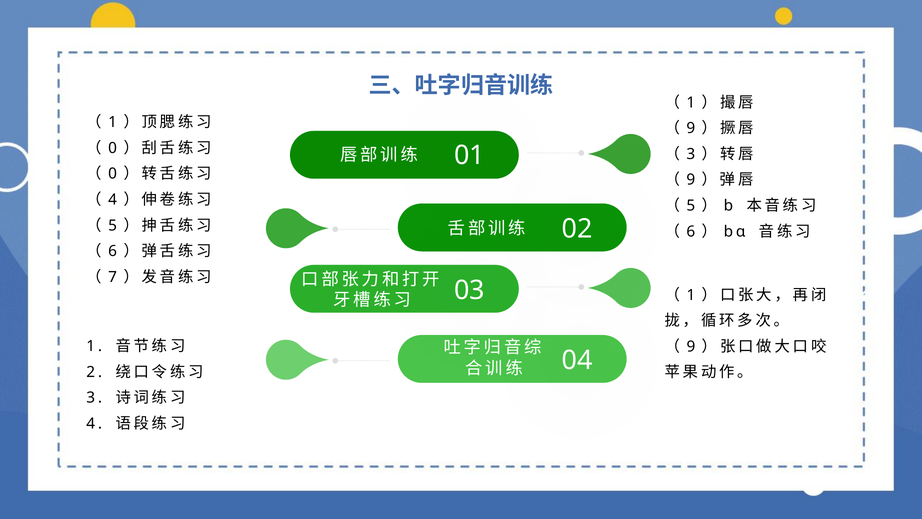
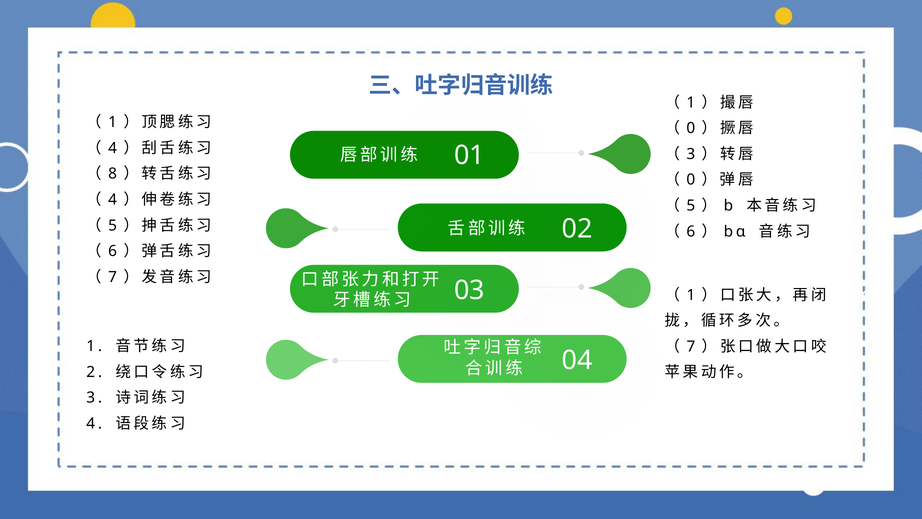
9: 9 -> 0 (691, 128)
0: 0 -> 4 (113, 148)
0: 0 -> 8 (113, 174)
9: 9 -> 0 (691, 180)
9: 9 -> 7 (691, 346)
